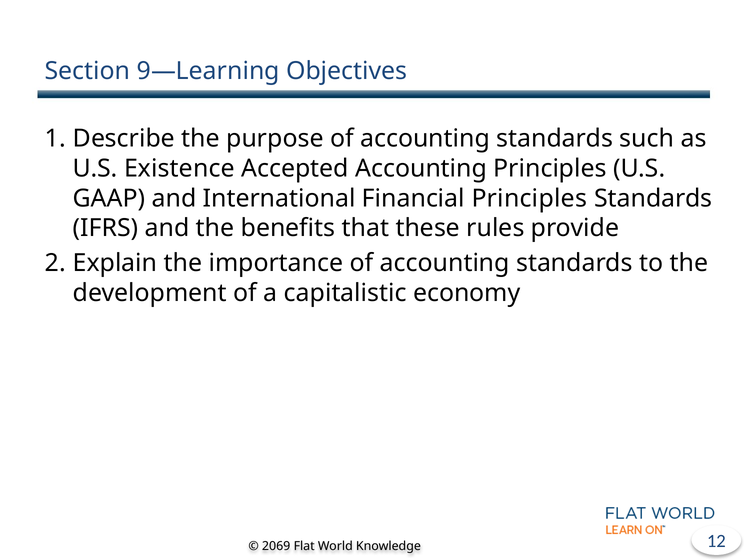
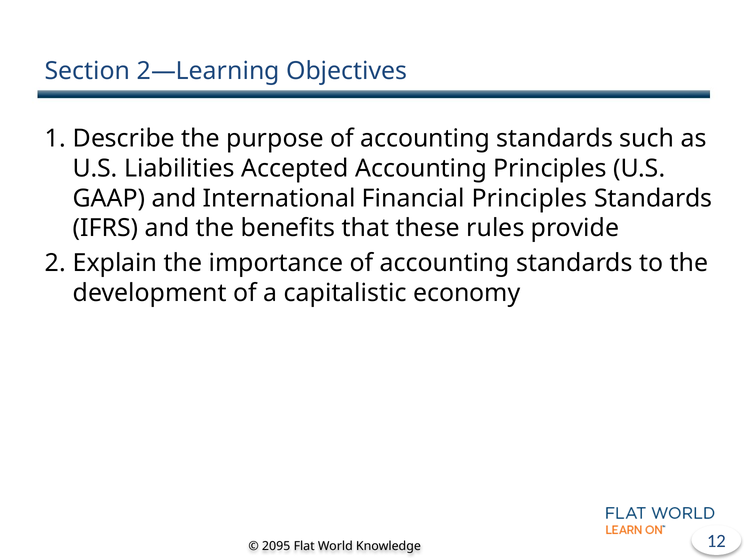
9—Learning: 9—Learning -> 2—Learning (208, 71)
Existence: Existence -> Liabilities (179, 169)
2069: 2069 -> 2095 (276, 546)
